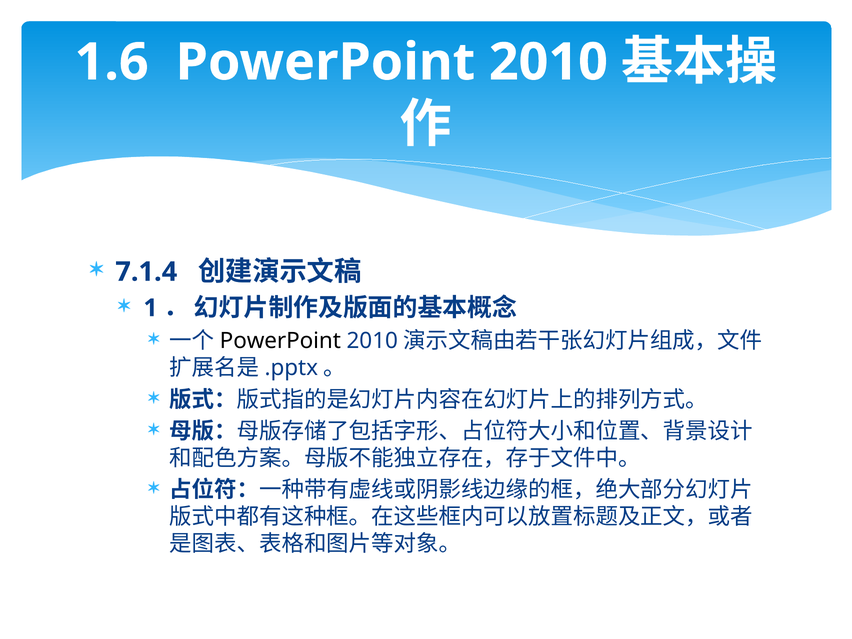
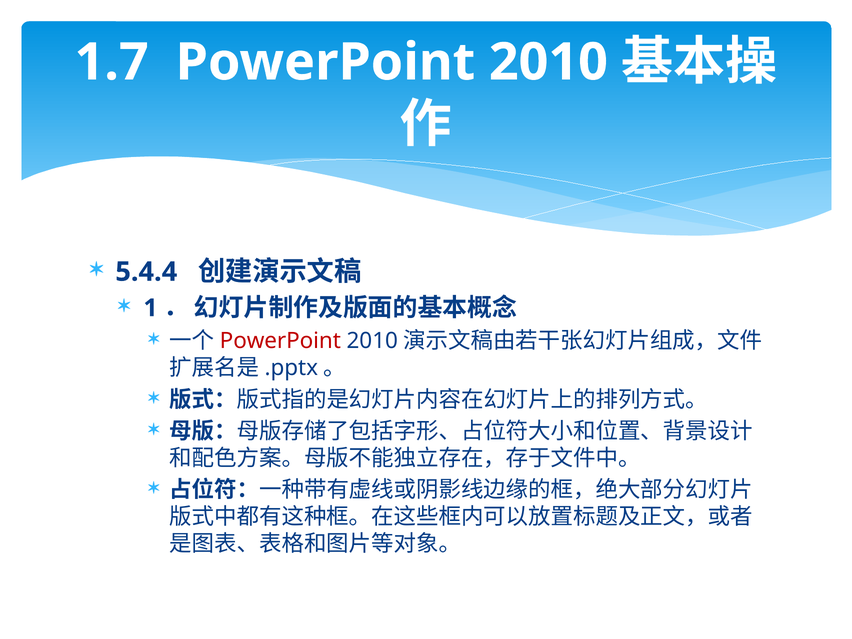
1.6: 1.6 -> 1.7 (112, 62)
7.1.4: 7.1.4 -> 5.4.4 (146, 272)
PowerPoint colour: black -> red (280, 341)
